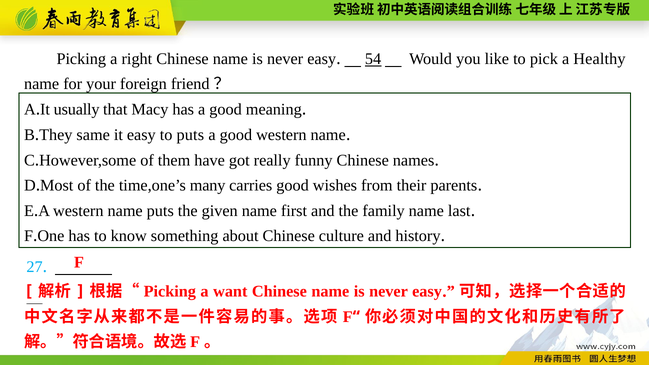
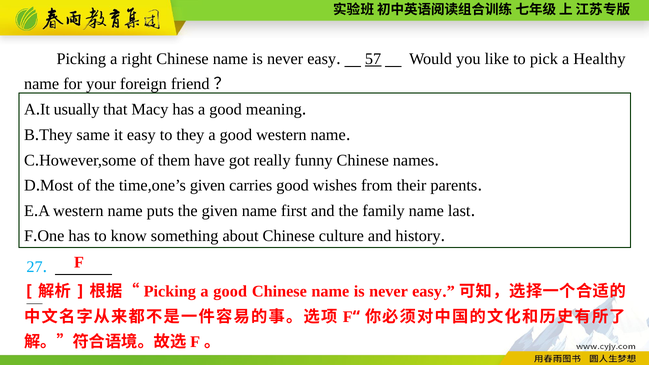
54: 54 -> 57 (373, 59)
to puts: puts -> they (190, 135)
time,one’s many: many -> given (208, 186)
Picking a want: want -> good (230, 292)
